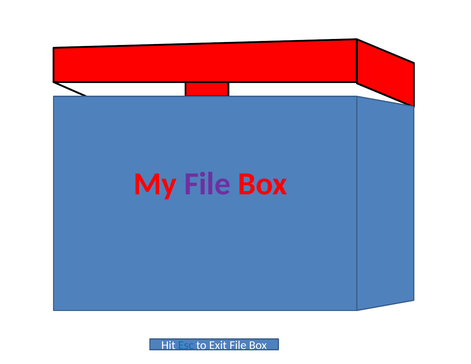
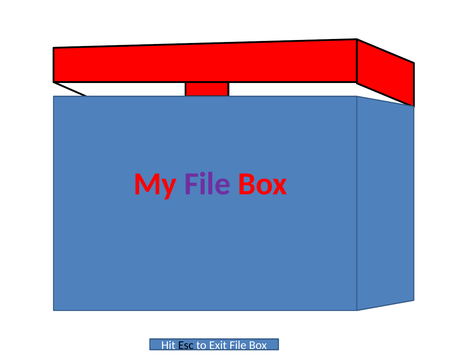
Esc colour: blue -> black (186, 345)
